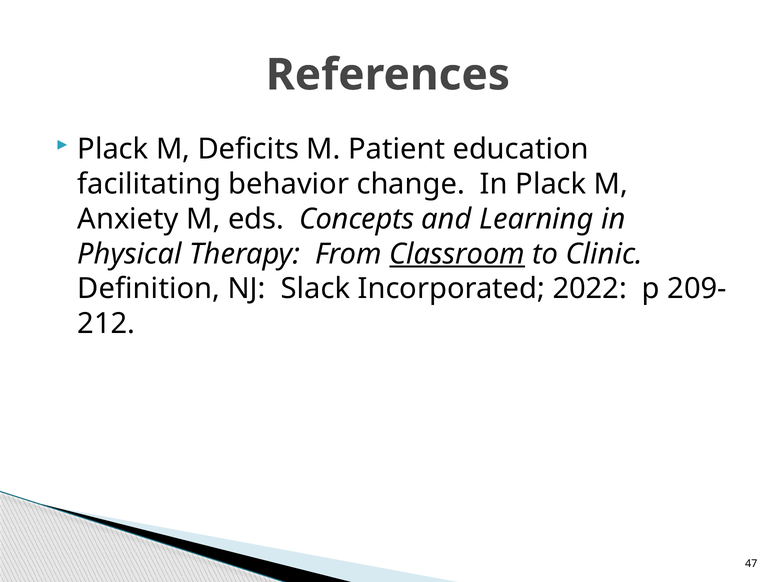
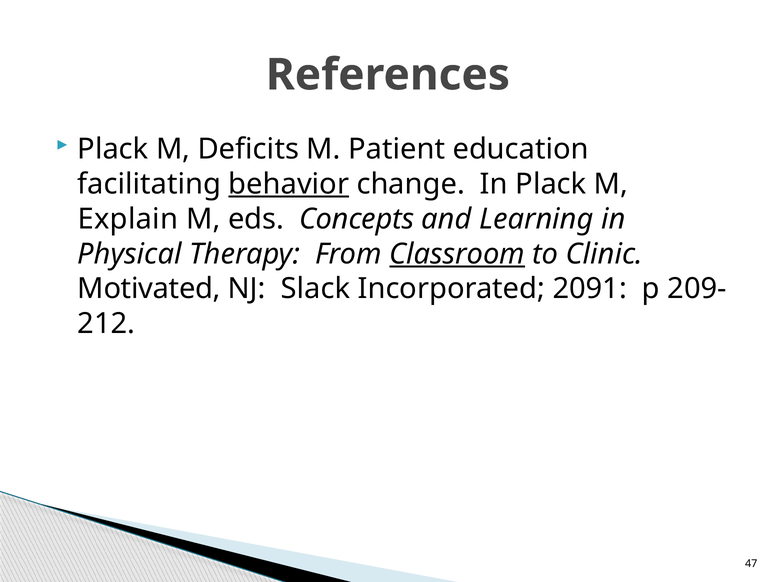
behavior underline: none -> present (289, 184)
Anxiety: Anxiety -> Explain (128, 219)
Definition: Definition -> Motivated (149, 289)
2022: 2022 -> 2091 (590, 289)
